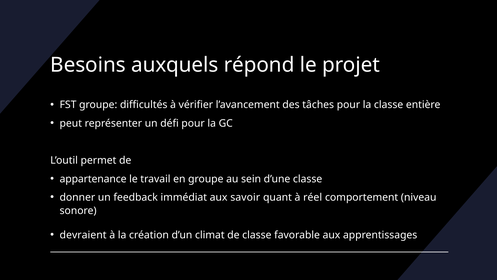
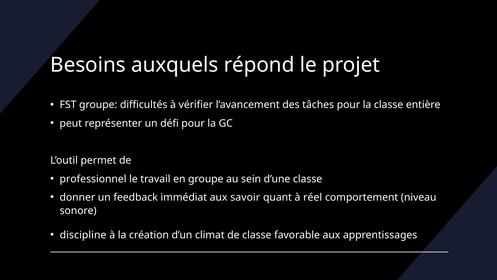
appartenance: appartenance -> professionnel (93, 179)
devraient: devraient -> discipline (83, 235)
